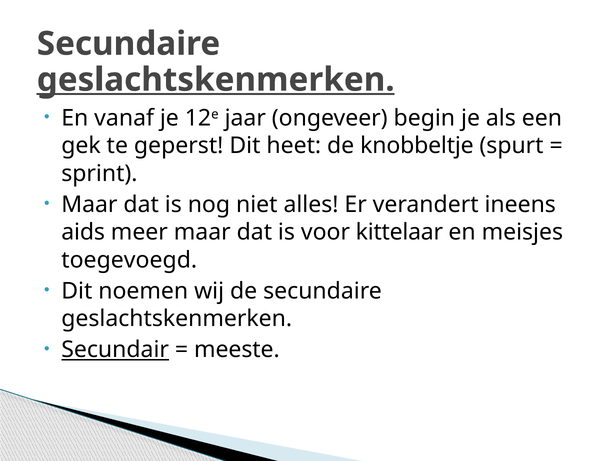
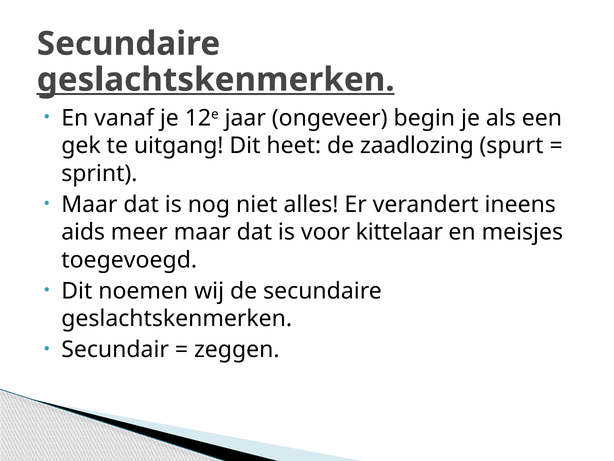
geperst: geperst -> uitgang (179, 146)
knobbeltje: knobbeltje -> zaadlozing (417, 146)
Secundair underline: present -> none (115, 349)
meeste: meeste -> zeggen (237, 349)
